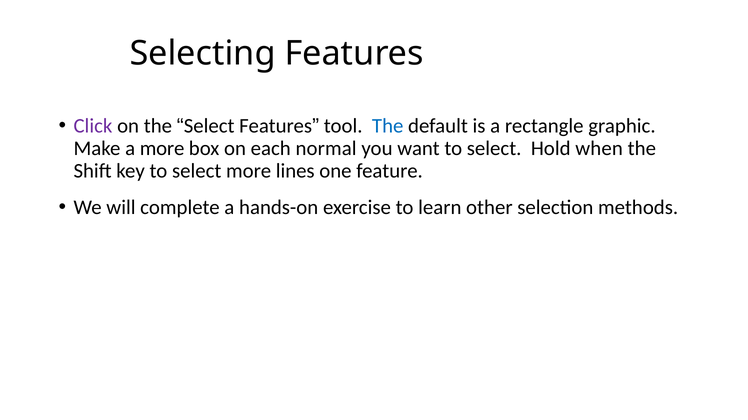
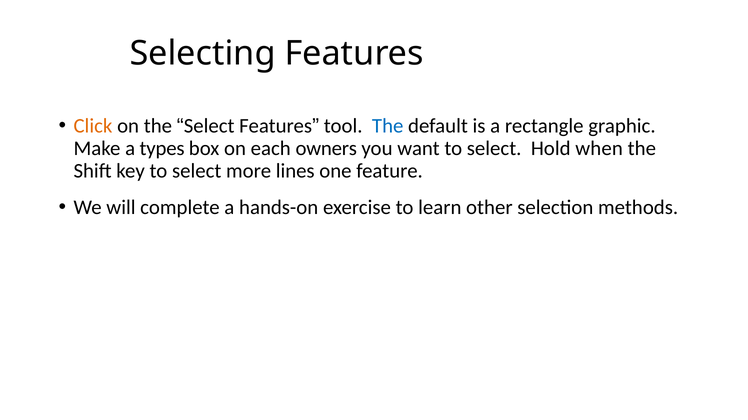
Click colour: purple -> orange (93, 126)
a more: more -> types (162, 148)
normal: normal -> owners (326, 148)
